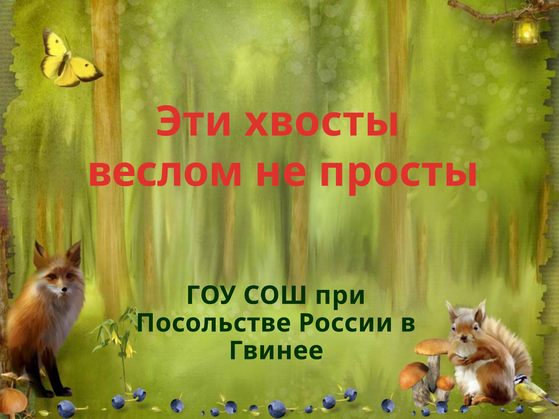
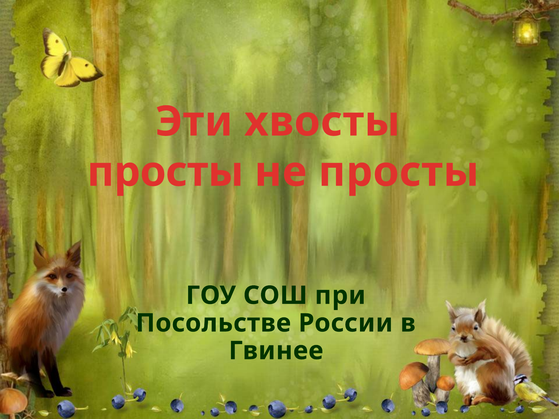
веслом: веслом -> просты (165, 172)
